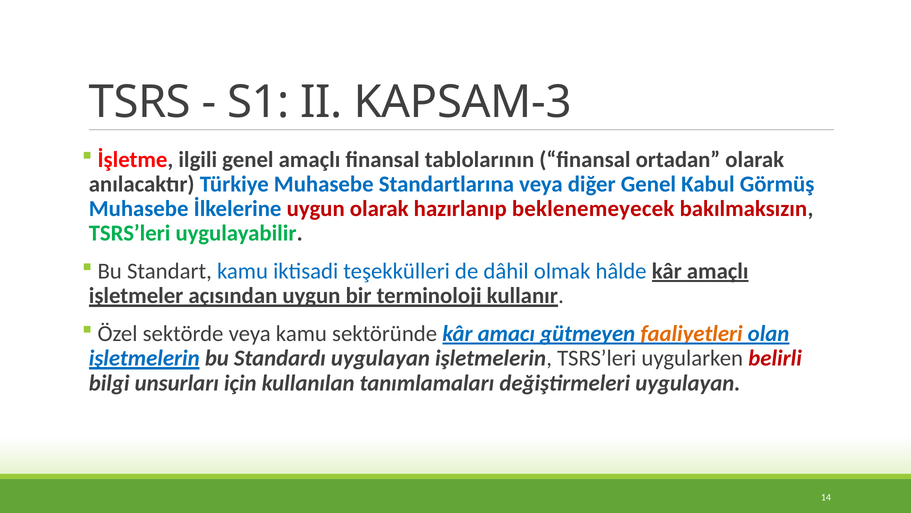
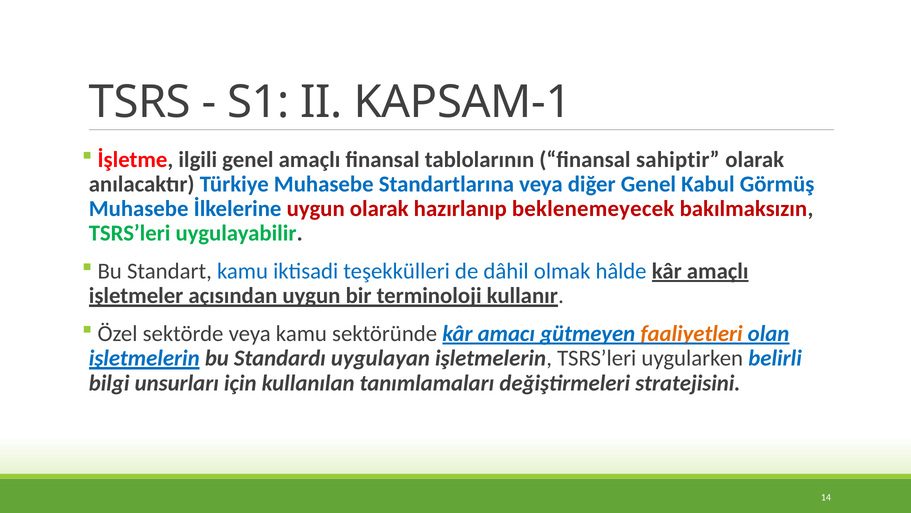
KAPSAM-3: KAPSAM-3 -> KAPSAM-1 (463, 102)
ortadan: ortadan -> sahiptir (678, 159)
belirli colour: red -> blue (775, 358)
değiştirmeleri uygulayan: uygulayan -> stratejisini (688, 383)
